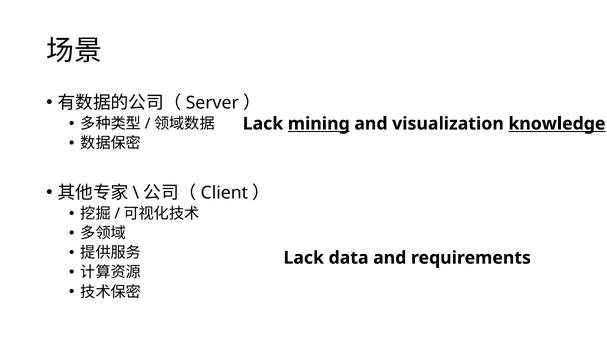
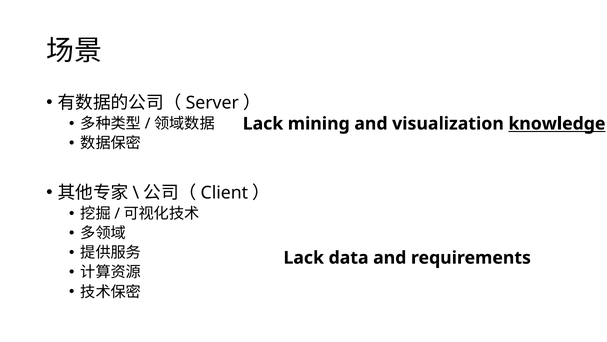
mining underline: present -> none (319, 124)
